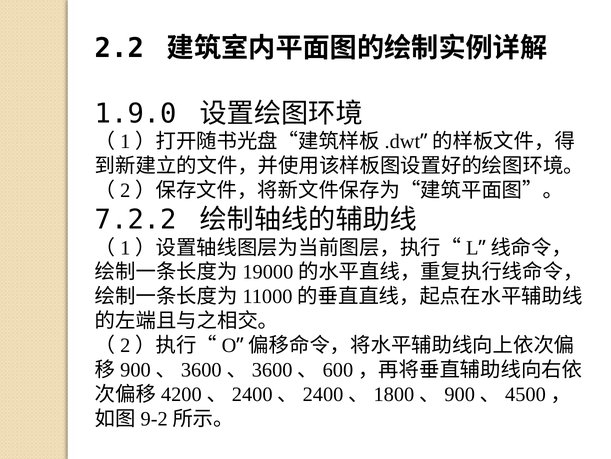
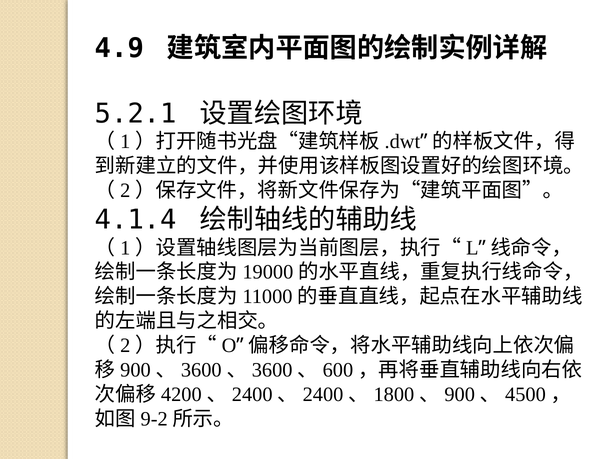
2.2: 2.2 -> 4.9 (119, 48)
1.9.0: 1.9.0 -> 5.2.1 (136, 113)
7.2.2: 7.2.2 -> 4.1.4 (136, 219)
